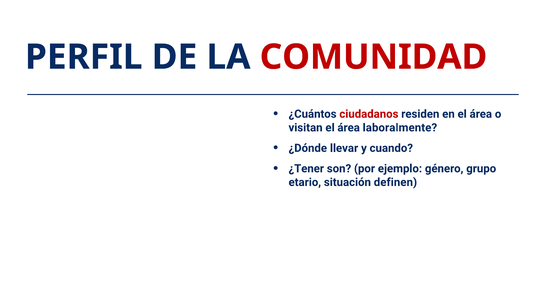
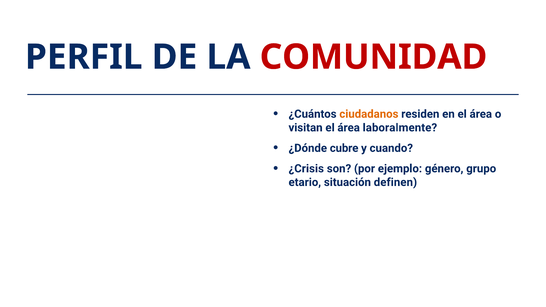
ciudadanos colour: red -> orange (369, 114)
llevar: llevar -> cubre (344, 148)
¿Tener: ¿Tener -> ¿Crisis (306, 169)
